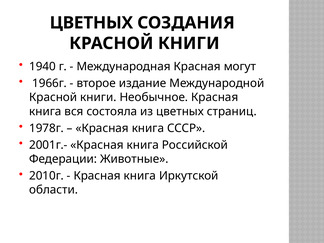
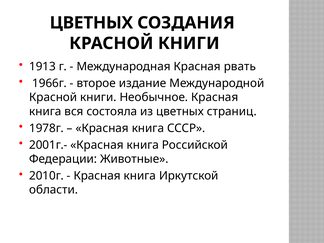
1940: 1940 -> 1913 (42, 66)
могут: могут -> рвать (240, 66)
